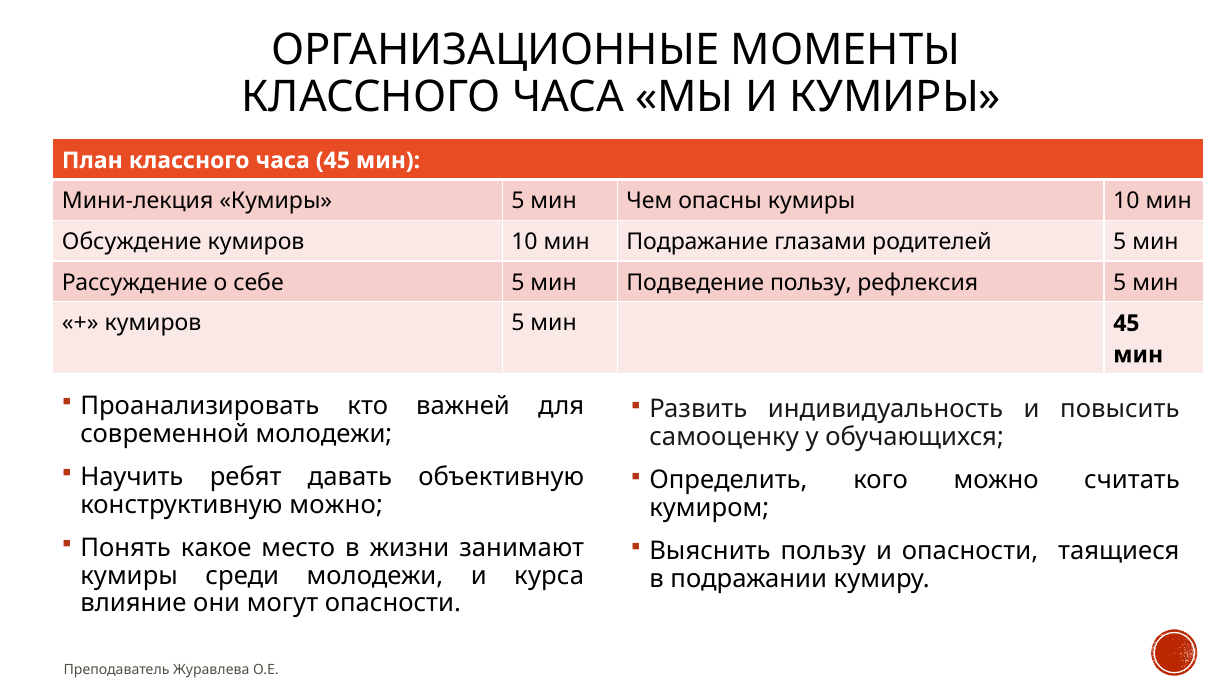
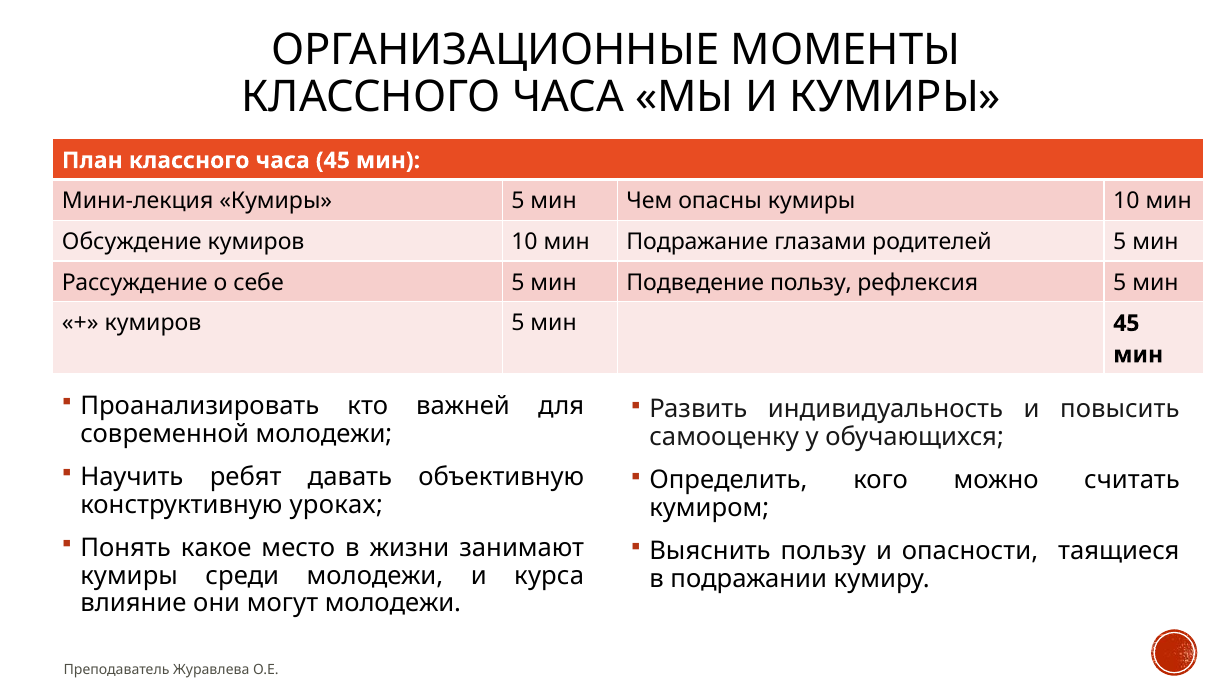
конструктивную можно: можно -> уроках (336, 504)
могут опасности: опасности -> молодежи (393, 603)
